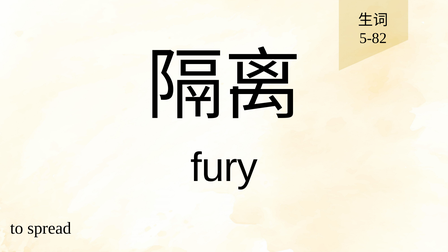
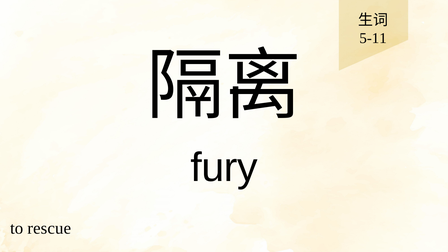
5-82: 5-82 -> 5-11 (373, 38)
spread: spread -> rescue (49, 228)
